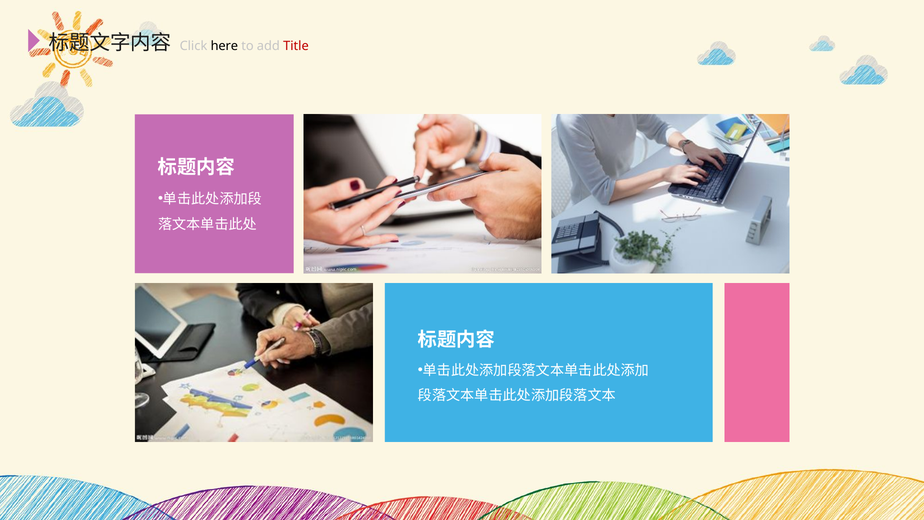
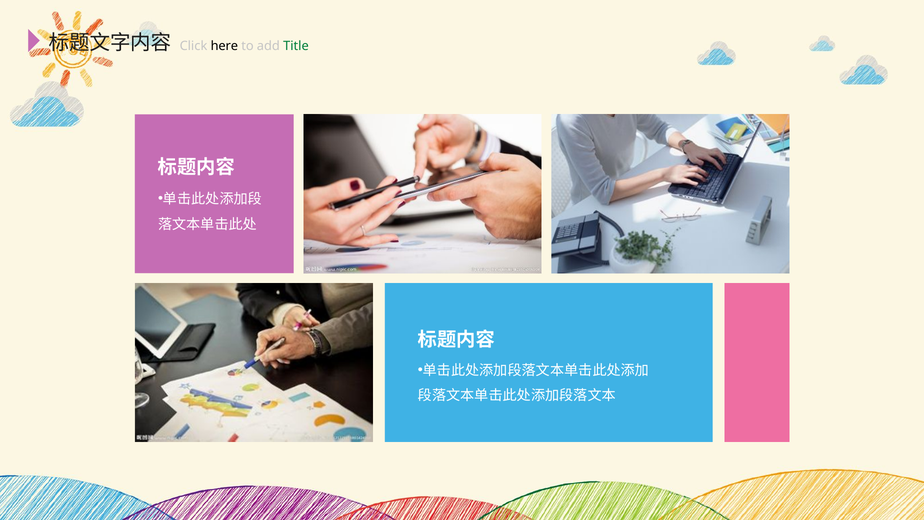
Title colour: red -> green (296, 46)
